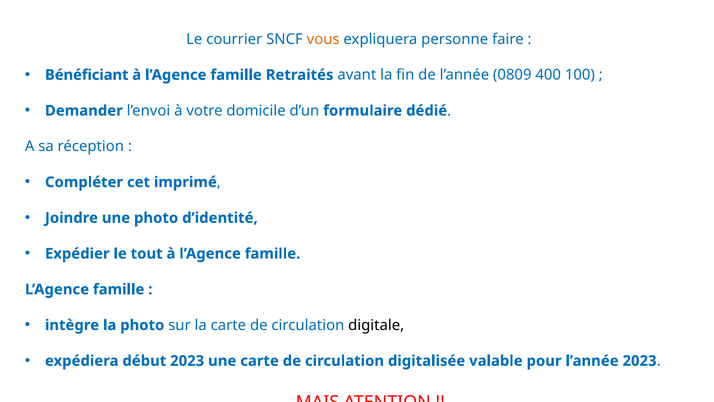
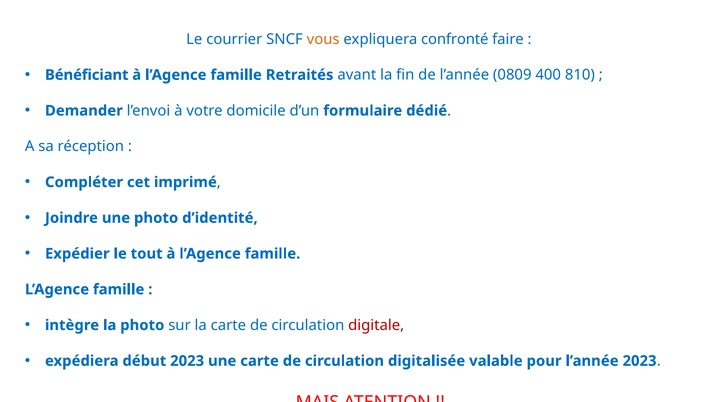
personne: personne -> confronté (455, 39)
100: 100 -> 810 (580, 75)
digitale colour: black -> red (376, 325)
